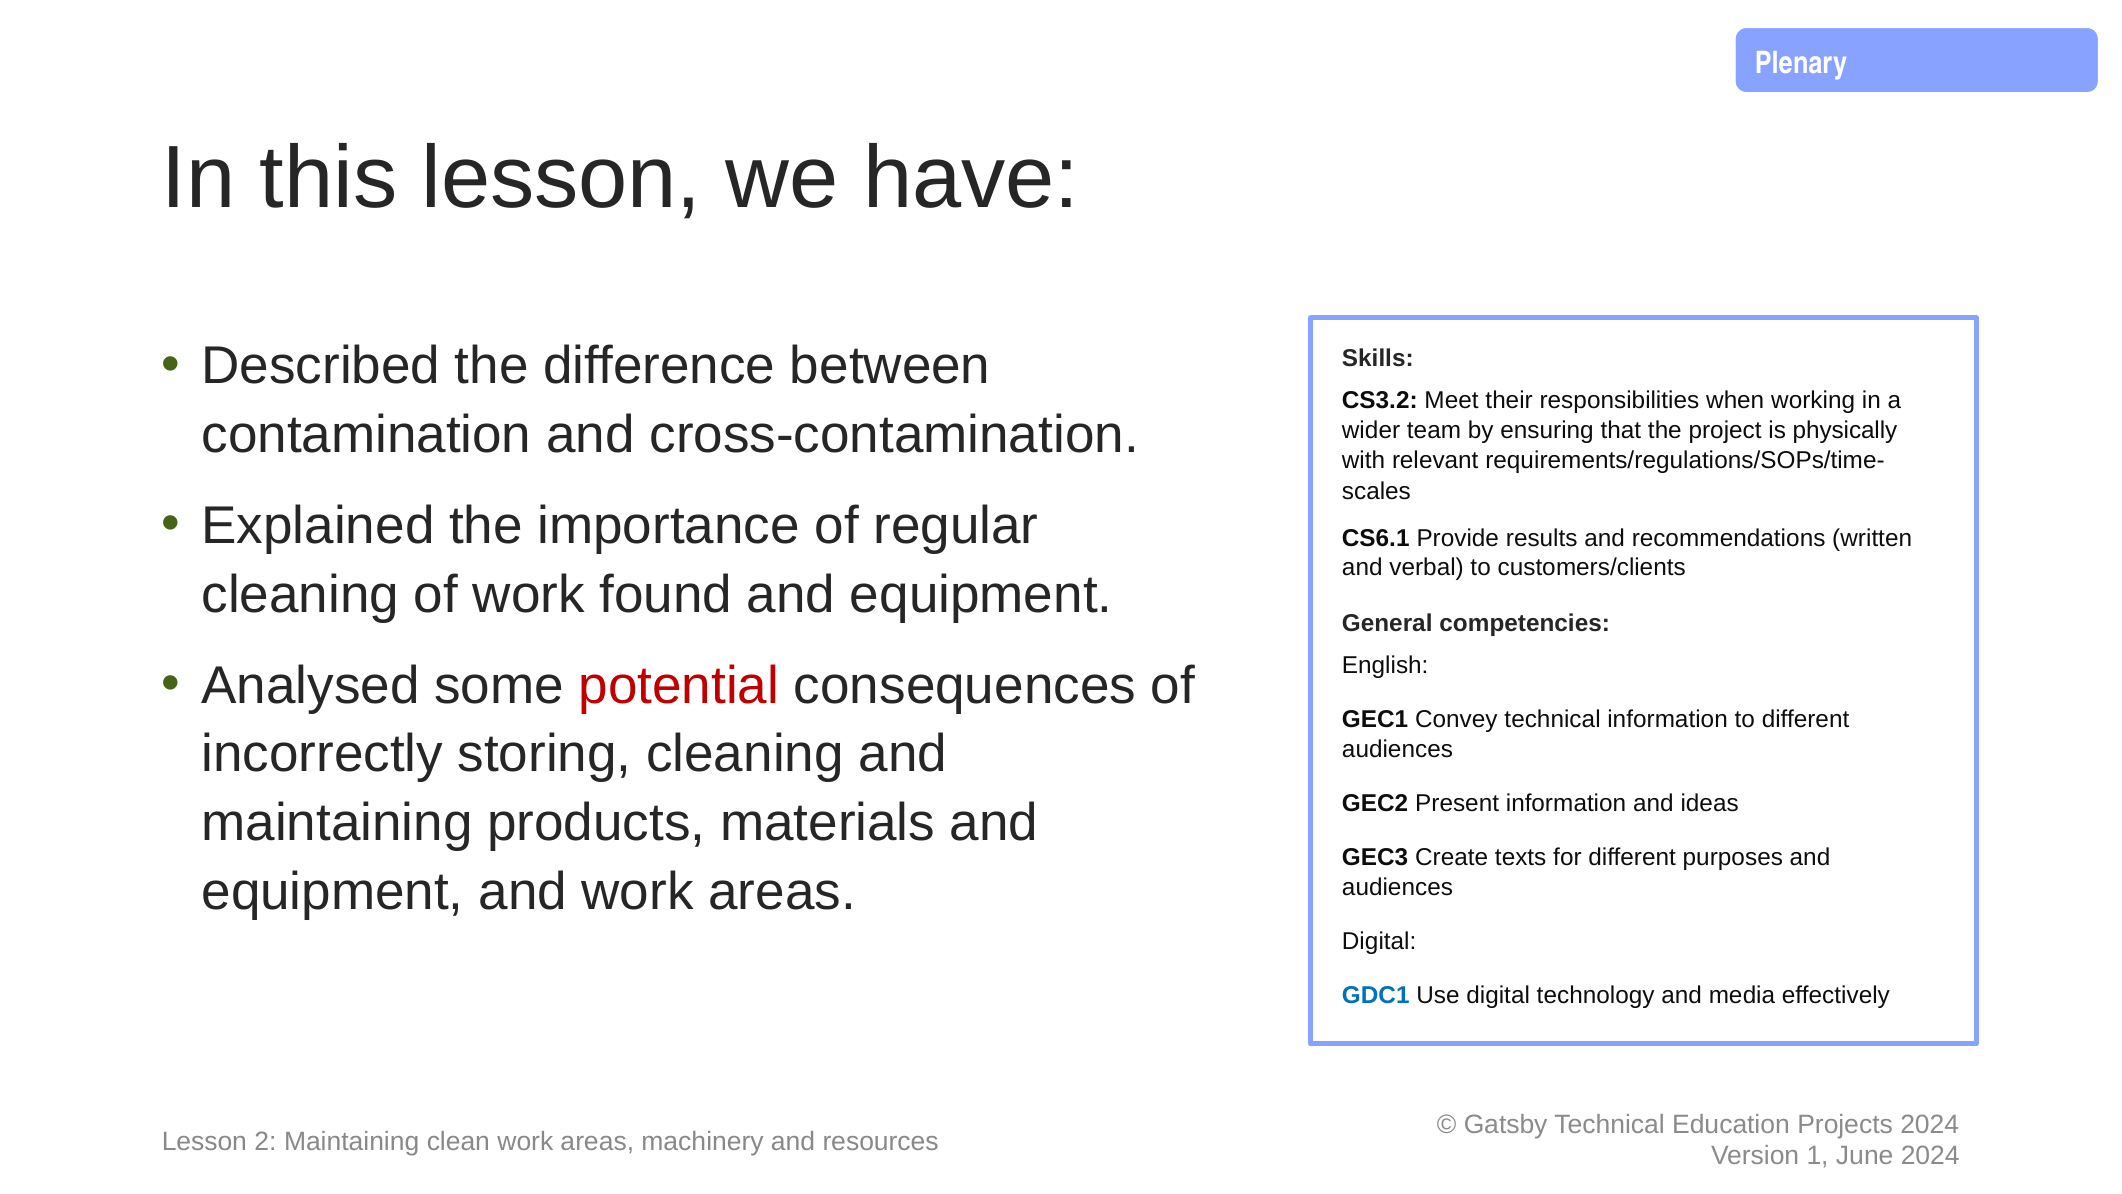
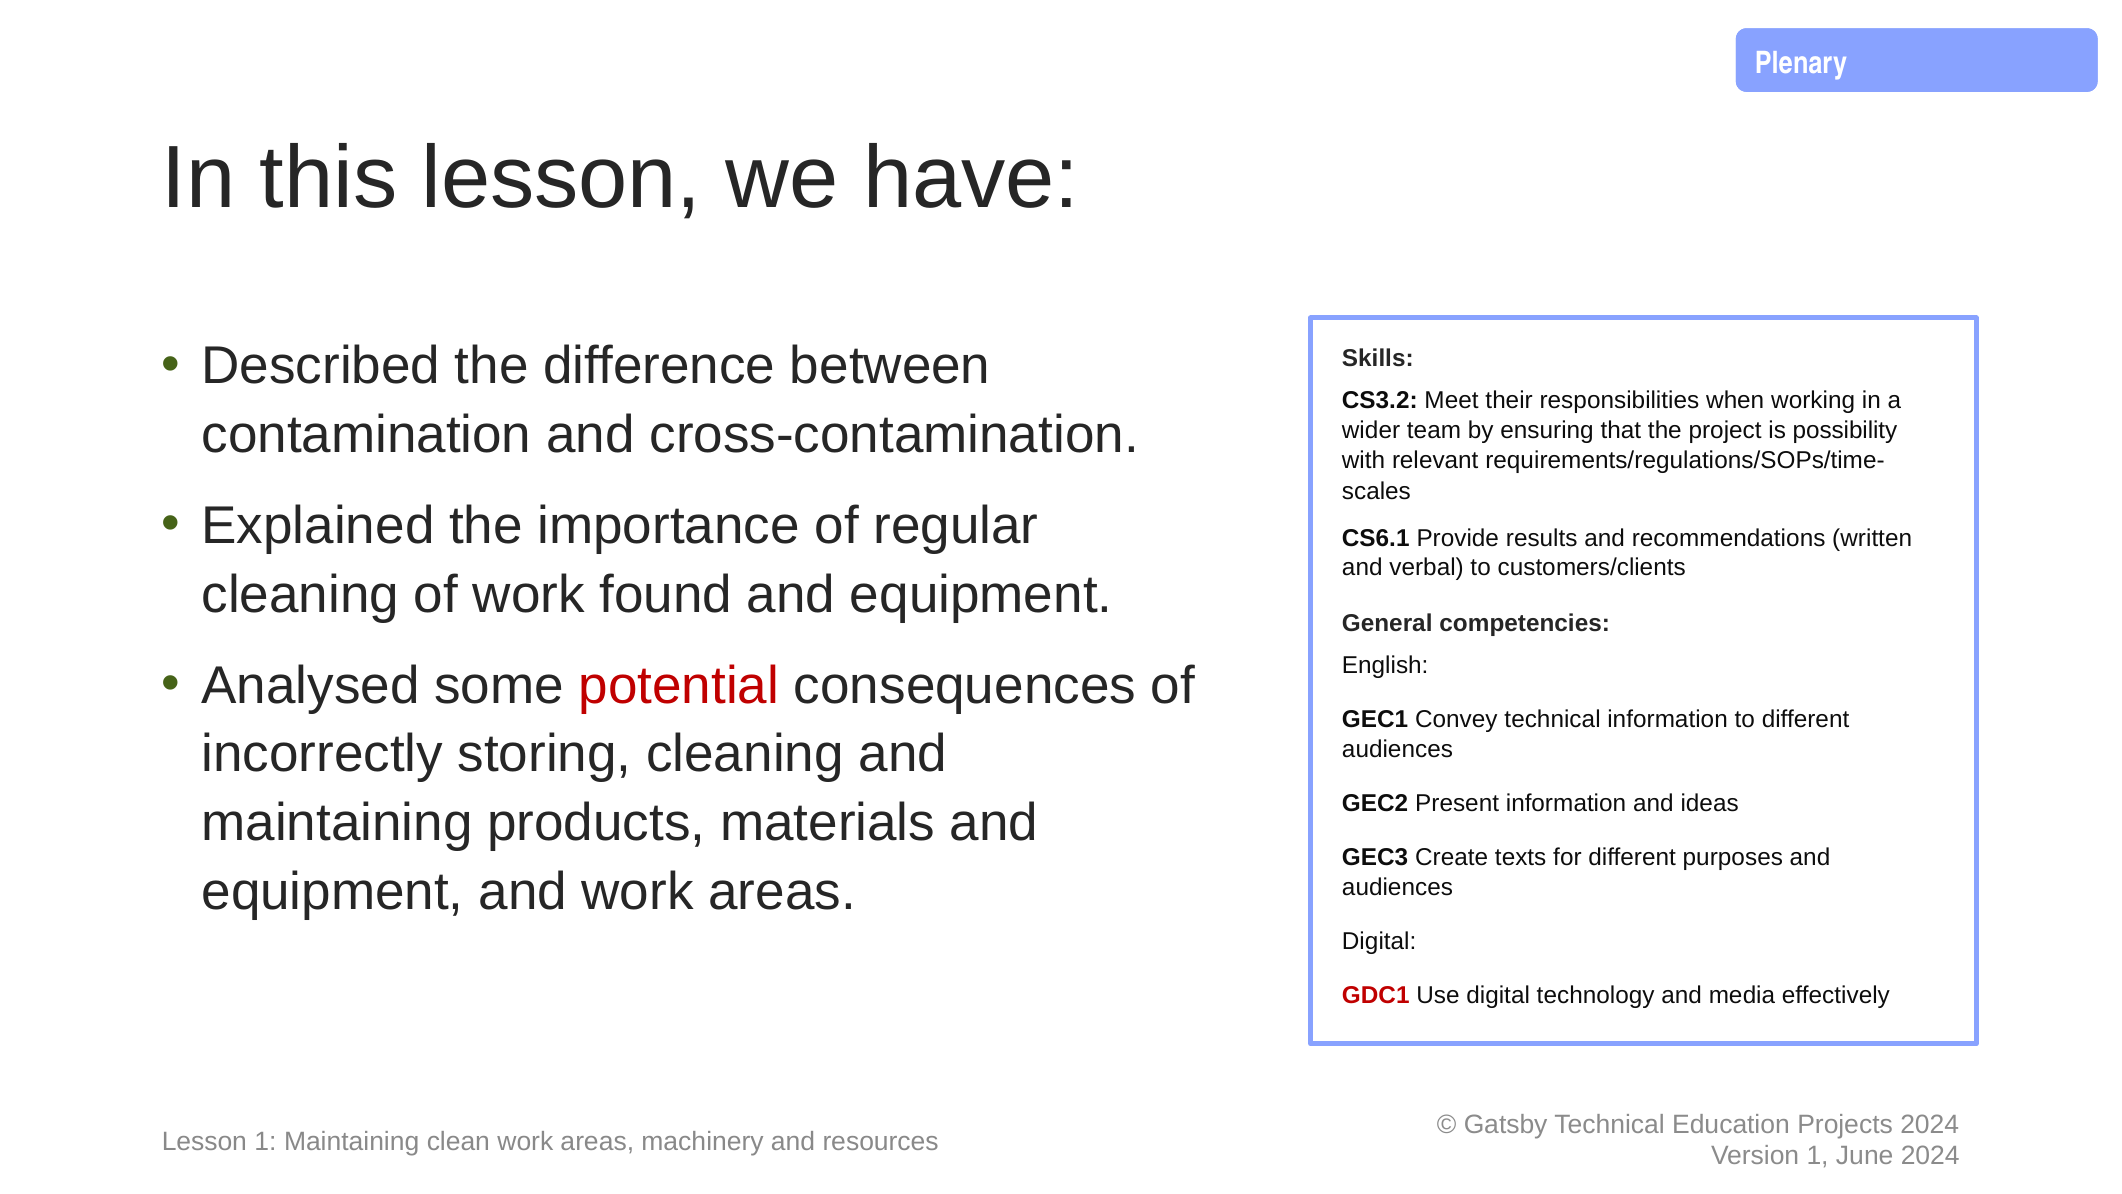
physically: physically -> possibility (1845, 431)
GDC1 colour: blue -> red (1376, 995)
Lesson 2: 2 -> 1 (265, 1141)
